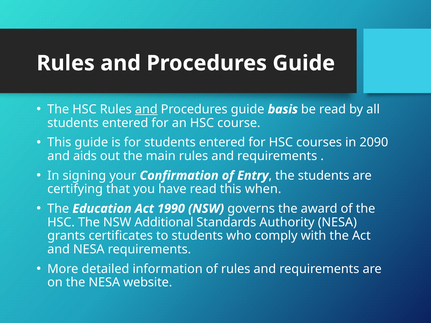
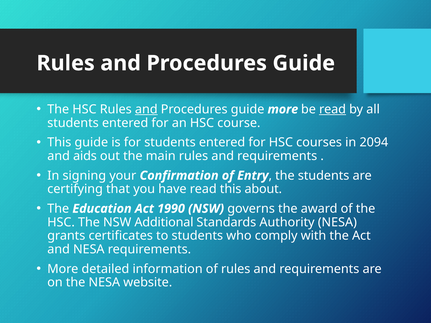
guide basis: basis -> more (283, 109)
read underline: none -> present (333, 109)
2090: 2090 -> 2094 (374, 143)
when: when -> about (263, 189)
